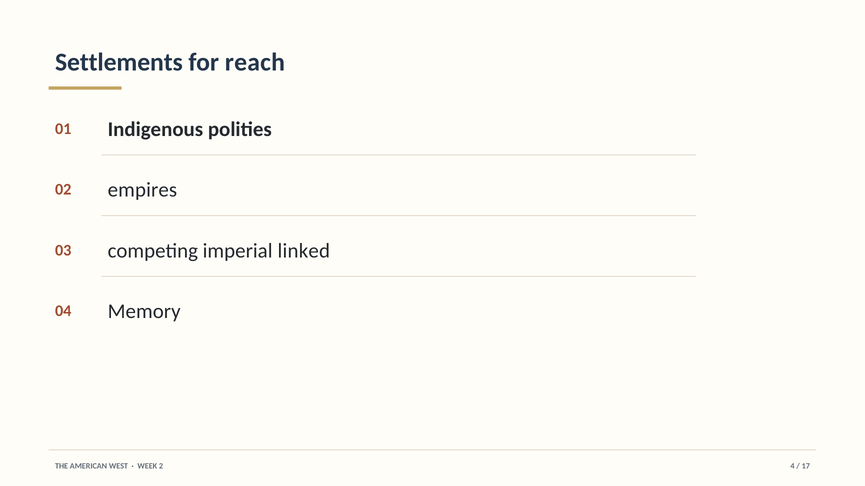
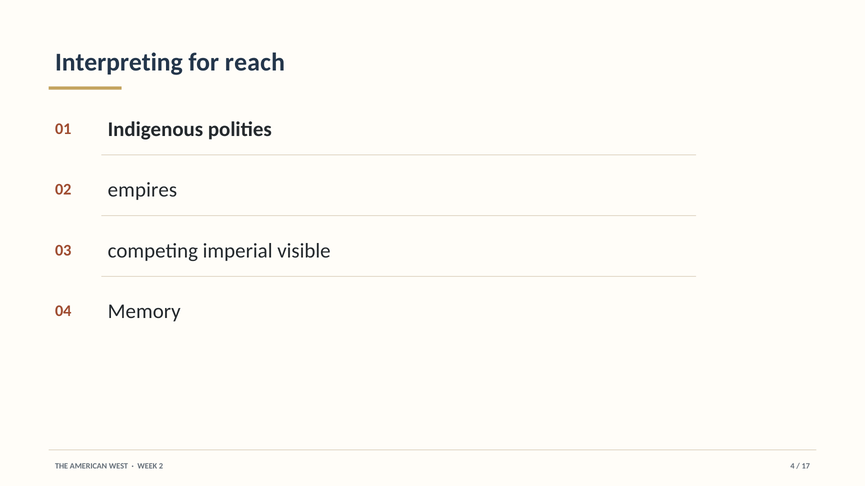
Settlements: Settlements -> Interpreting (119, 62)
linked: linked -> visible (304, 251)
